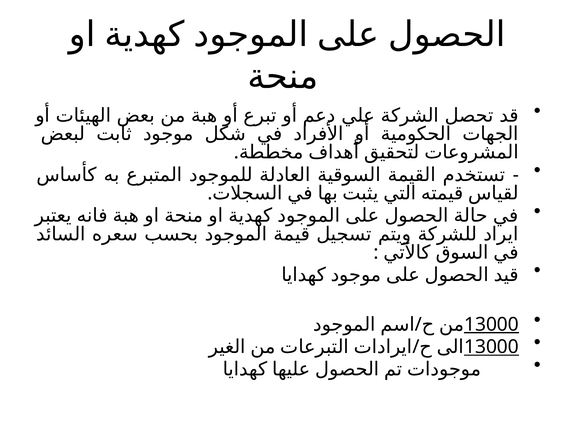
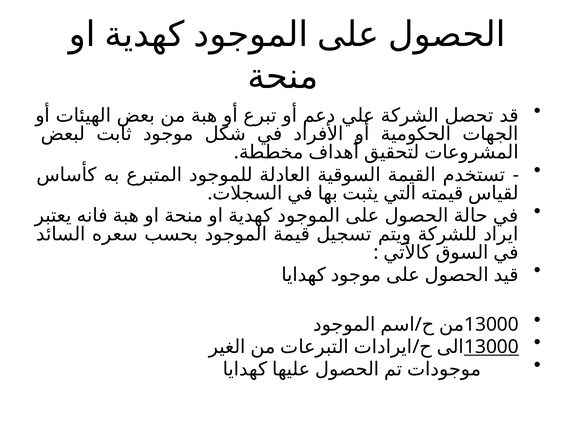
13000 underline: present -> none (492, 325)
